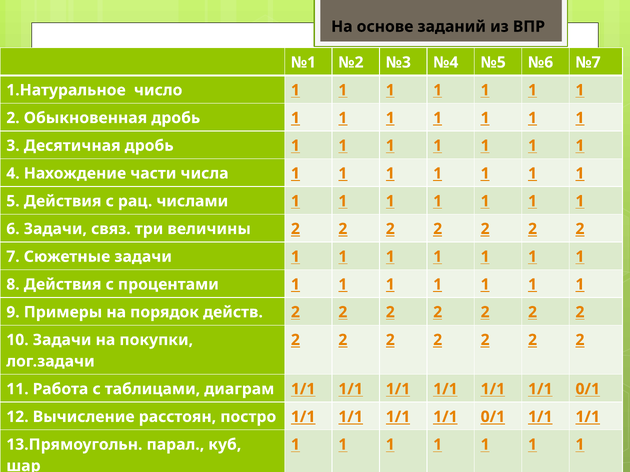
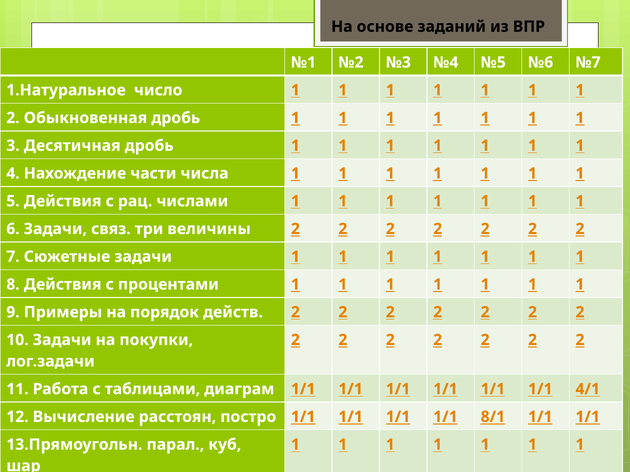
0/1: 0/1 -> 4/1 (588, 389)
0/1: 0/1 -> 8/1 (493, 417)
